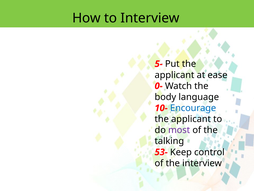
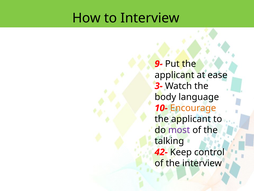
5-: 5- -> 9- (159, 64)
0-: 0- -> 3- (159, 86)
Encourage colour: blue -> orange (193, 108)
53-: 53- -> 42- (161, 152)
